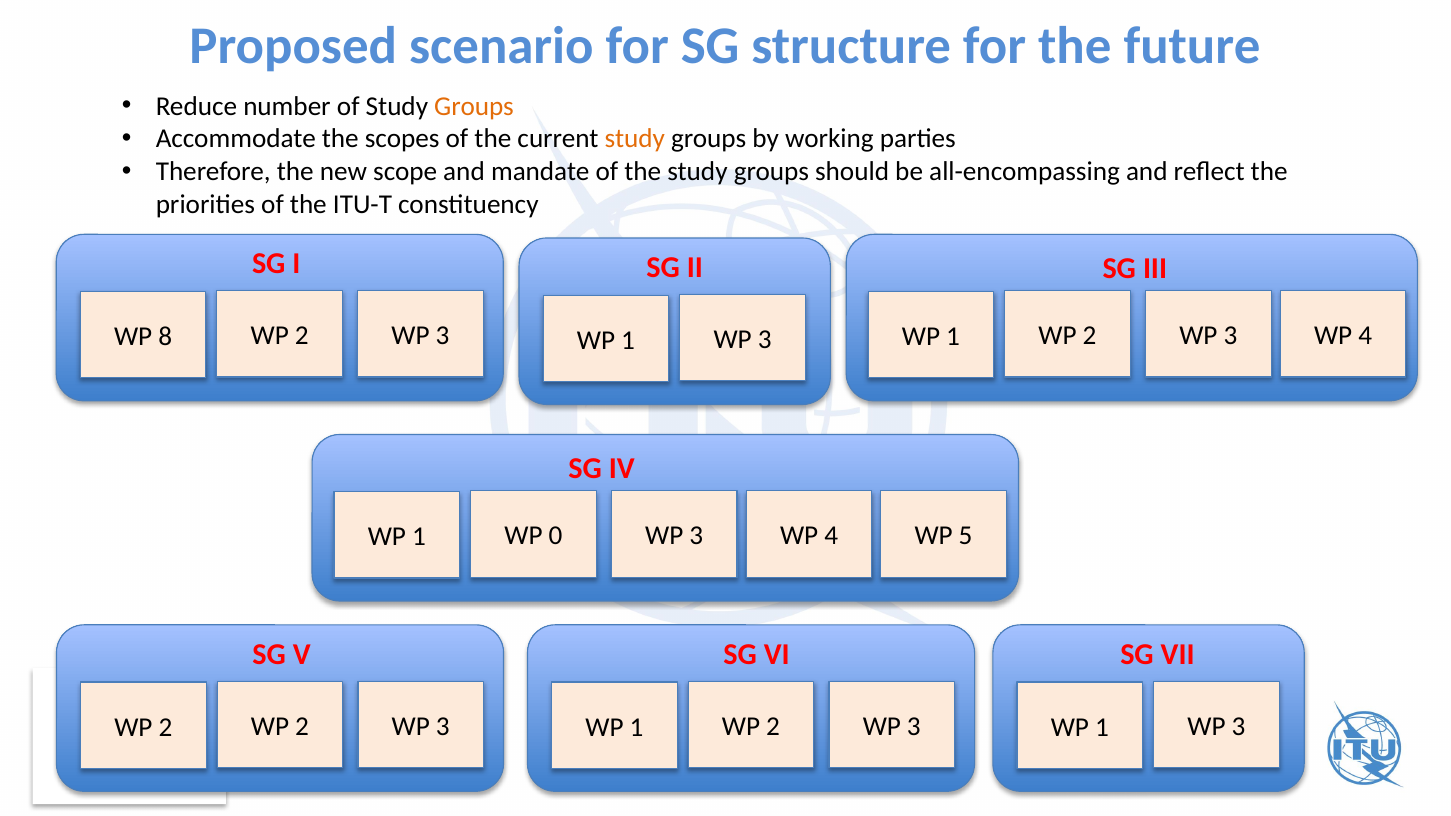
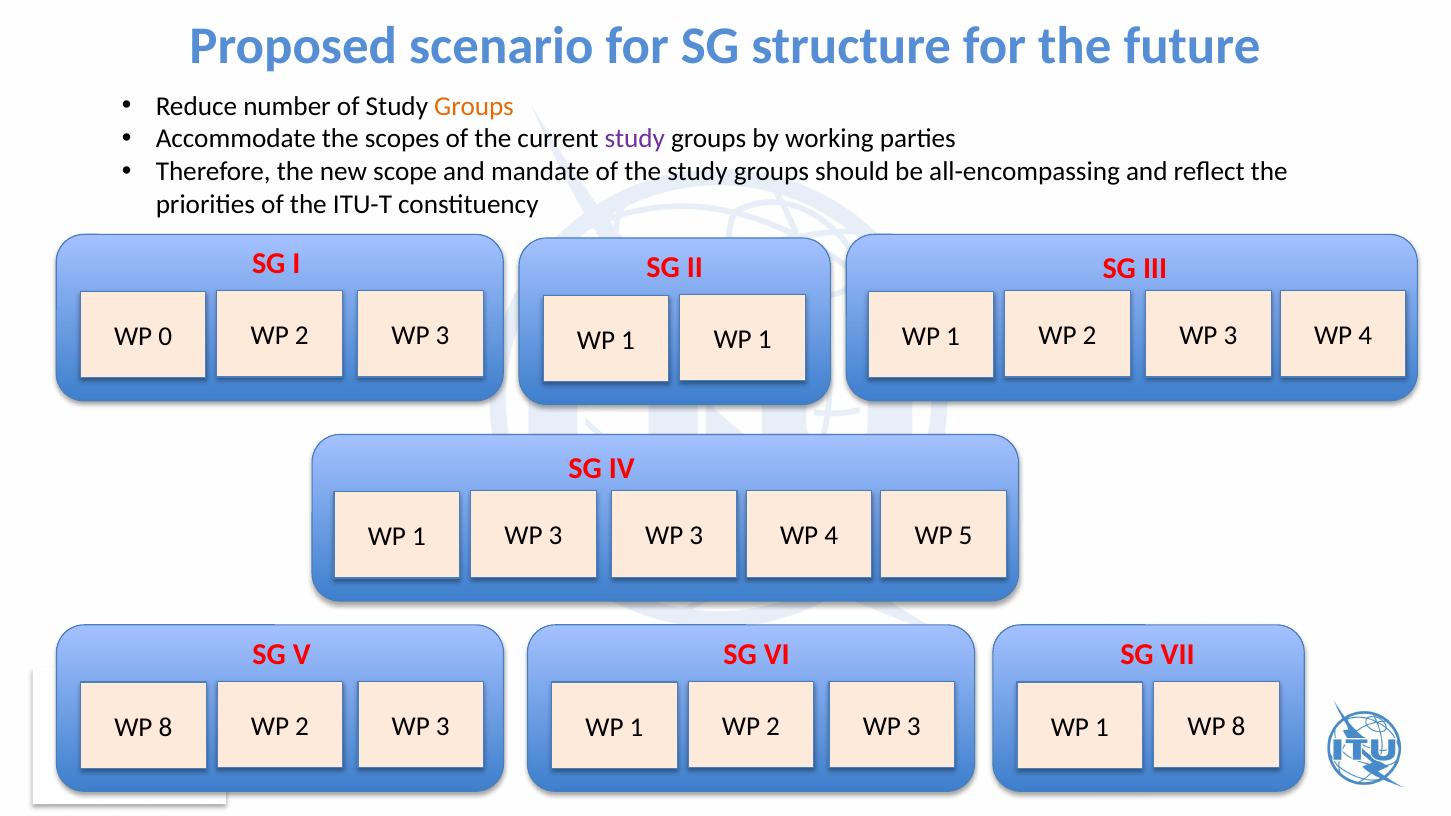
study colour: orange -> purple (635, 139)
8: 8 -> 0 (165, 337)
3: 3 -> 1 (765, 339)
0: 0 -> 3 (556, 536)
3: 3 -> 8 (1239, 726)
2: 2 -> 8 (165, 727)
